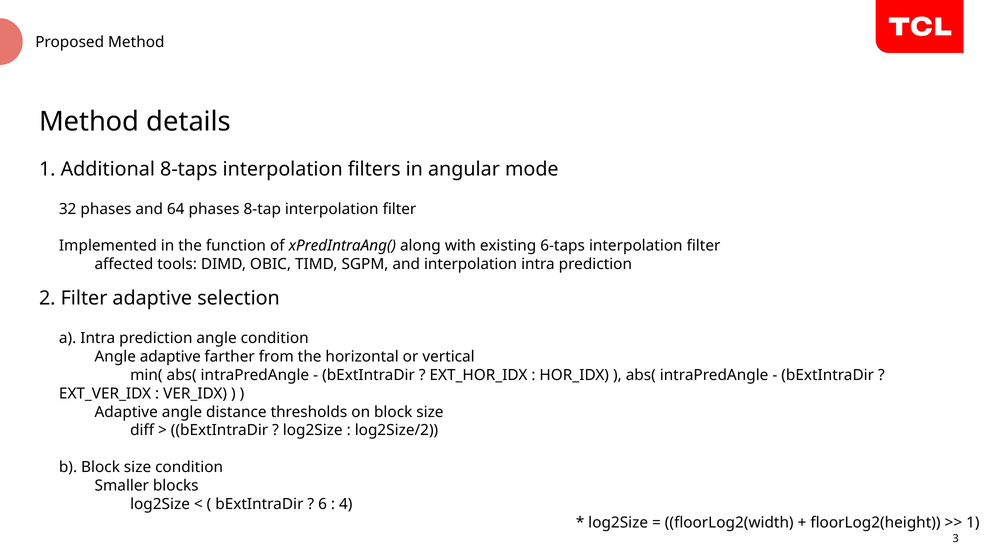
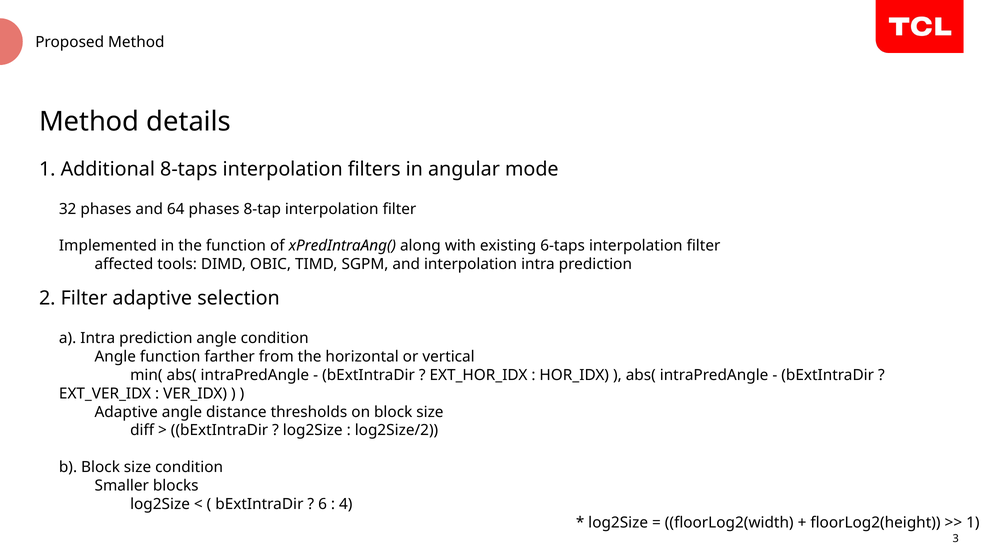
Angle adaptive: adaptive -> function (170, 357)
